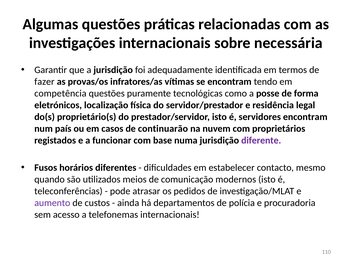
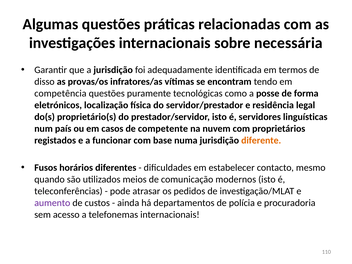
fazer: fazer -> disso (44, 82)
servidores encontram: encontram -> linguísticas (305, 117)
continuarão: continuarão -> competente (163, 129)
diferente colour: purple -> orange (261, 140)
